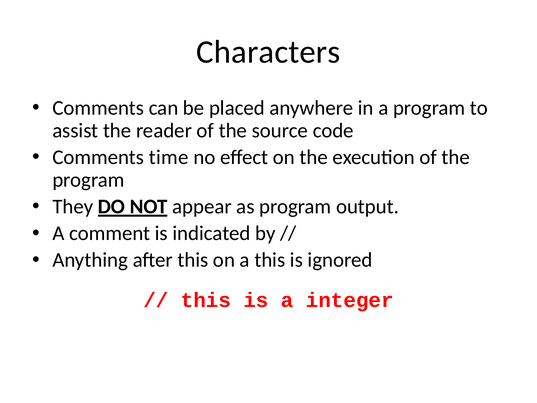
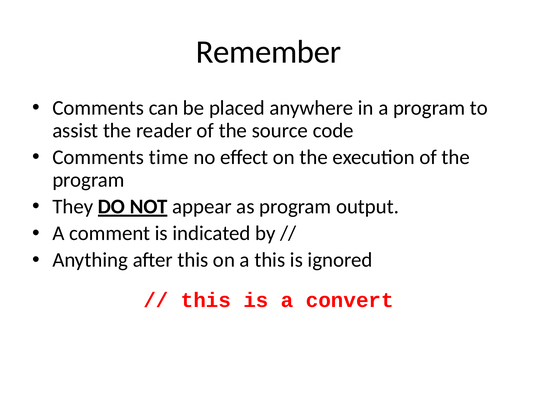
Characters: Characters -> Remember (269, 52)
integer: integer -> convert (350, 300)
